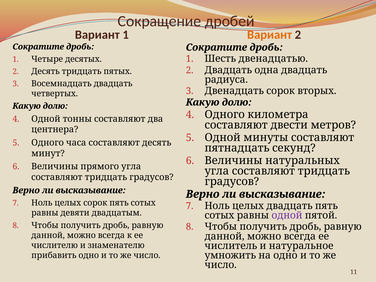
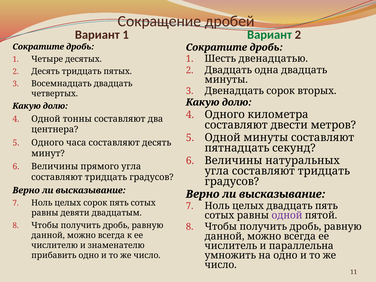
Вариант colour: orange -> green (270, 35)
радиуса: радиуса -> минуты (226, 80)
натуральное: натуральное -> параллельна (301, 246)
